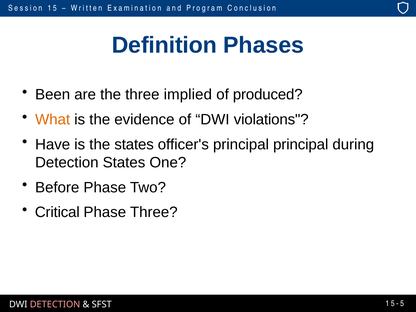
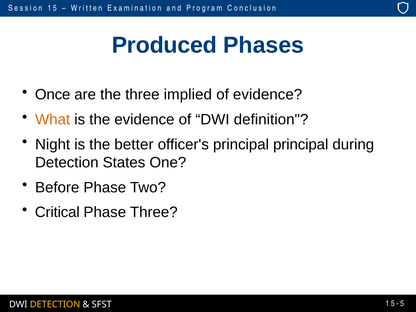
Definition: Definition -> Produced (164, 45)
Been: Been -> Once (53, 95)
of produced: produced -> evidence (268, 95)
violations: violations -> definition (271, 120)
Have: Have -> Night (53, 144)
the states: states -> better (134, 144)
DETECTION colour: pink -> yellow (55, 304)
